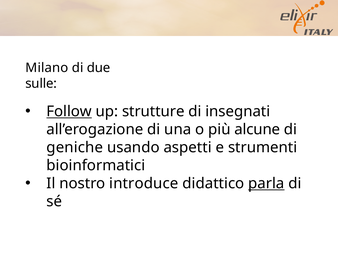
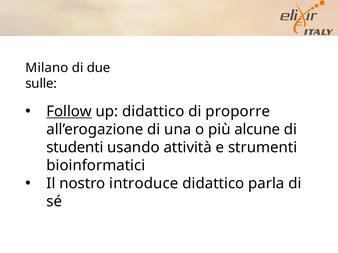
up strutture: strutture -> didattico (153, 112)
insegnati: insegnati -> proporre (238, 112)
geniche: geniche -> studenti (75, 148)
aspetti: aspetti -> attività (188, 148)
parla underline: present -> none (266, 184)
